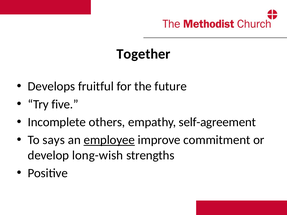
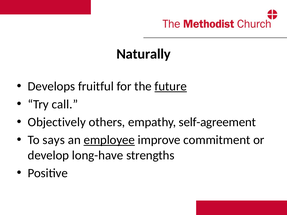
Together: Together -> Naturally (144, 54)
future underline: none -> present (171, 86)
five: five -> call (65, 104)
Incomplete: Incomplete -> Objectively (57, 122)
long-wish: long-wish -> long-have (98, 155)
